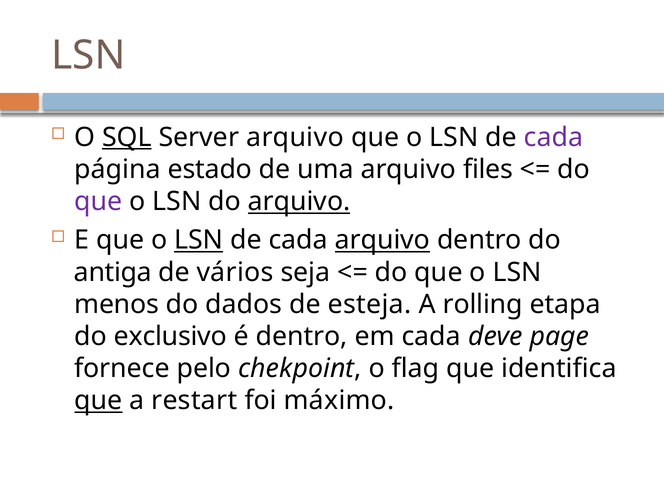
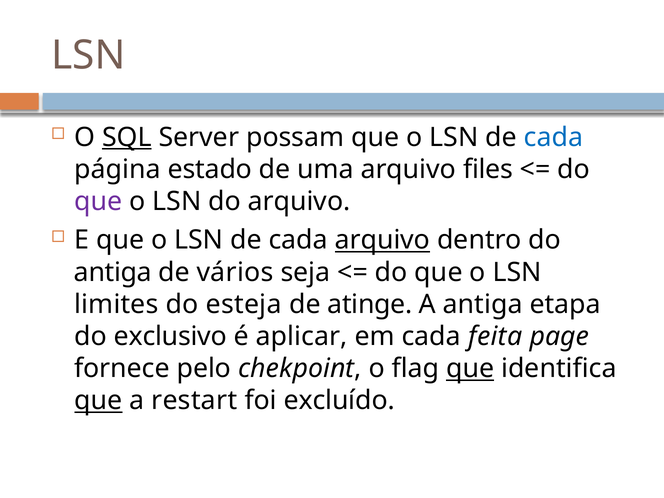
Server arquivo: arquivo -> possam (295, 137)
cada colour: purple -> blue (553, 137)
arquivo underline: present -> none (299, 202)
LSN underline: present -> none (199, 240)
menos: menos -> limites (116, 304)
dados: dados -> esteja (244, 304)
esteja: esteja -> atinge (370, 304)
A rolling: rolling -> antiga (483, 304)
é dentro: dentro -> aplicar (302, 336)
deve: deve -> feita (495, 336)
que underline: none -> present (470, 369)
máximo: máximo -> excluído (339, 401)
